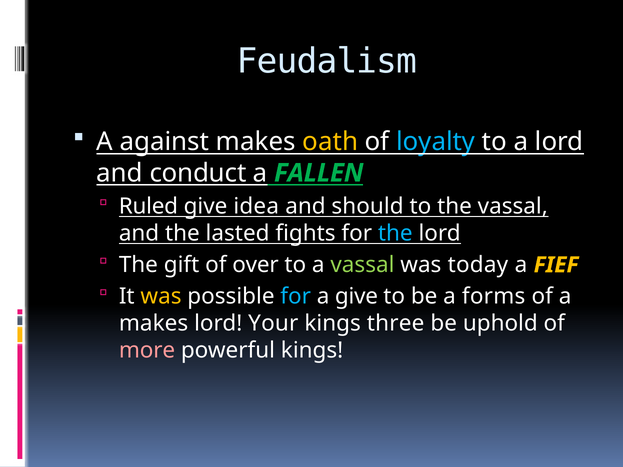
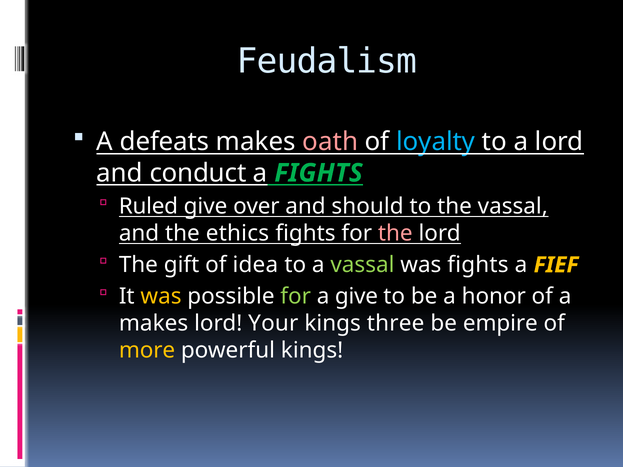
against: against -> defeats (165, 142)
oath colour: yellow -> pink (330, 142)
a FALLEN: FALLEN -> FIGHTS (319, 173)
idea: idea -> over (256, 206)
lasted: lasted -> ethics (237, 234)
the colour: light blue -> pink (395, 234)
over: over -> idea (255, 265)
was today: today -> fights (478, 265)
for colour: light blue -> light green (296, 297)
forms: forms -> honor (494, 297)
uphold: uphold -> empire (500, 324)
more colour: pink -> yellow (147, 351)
